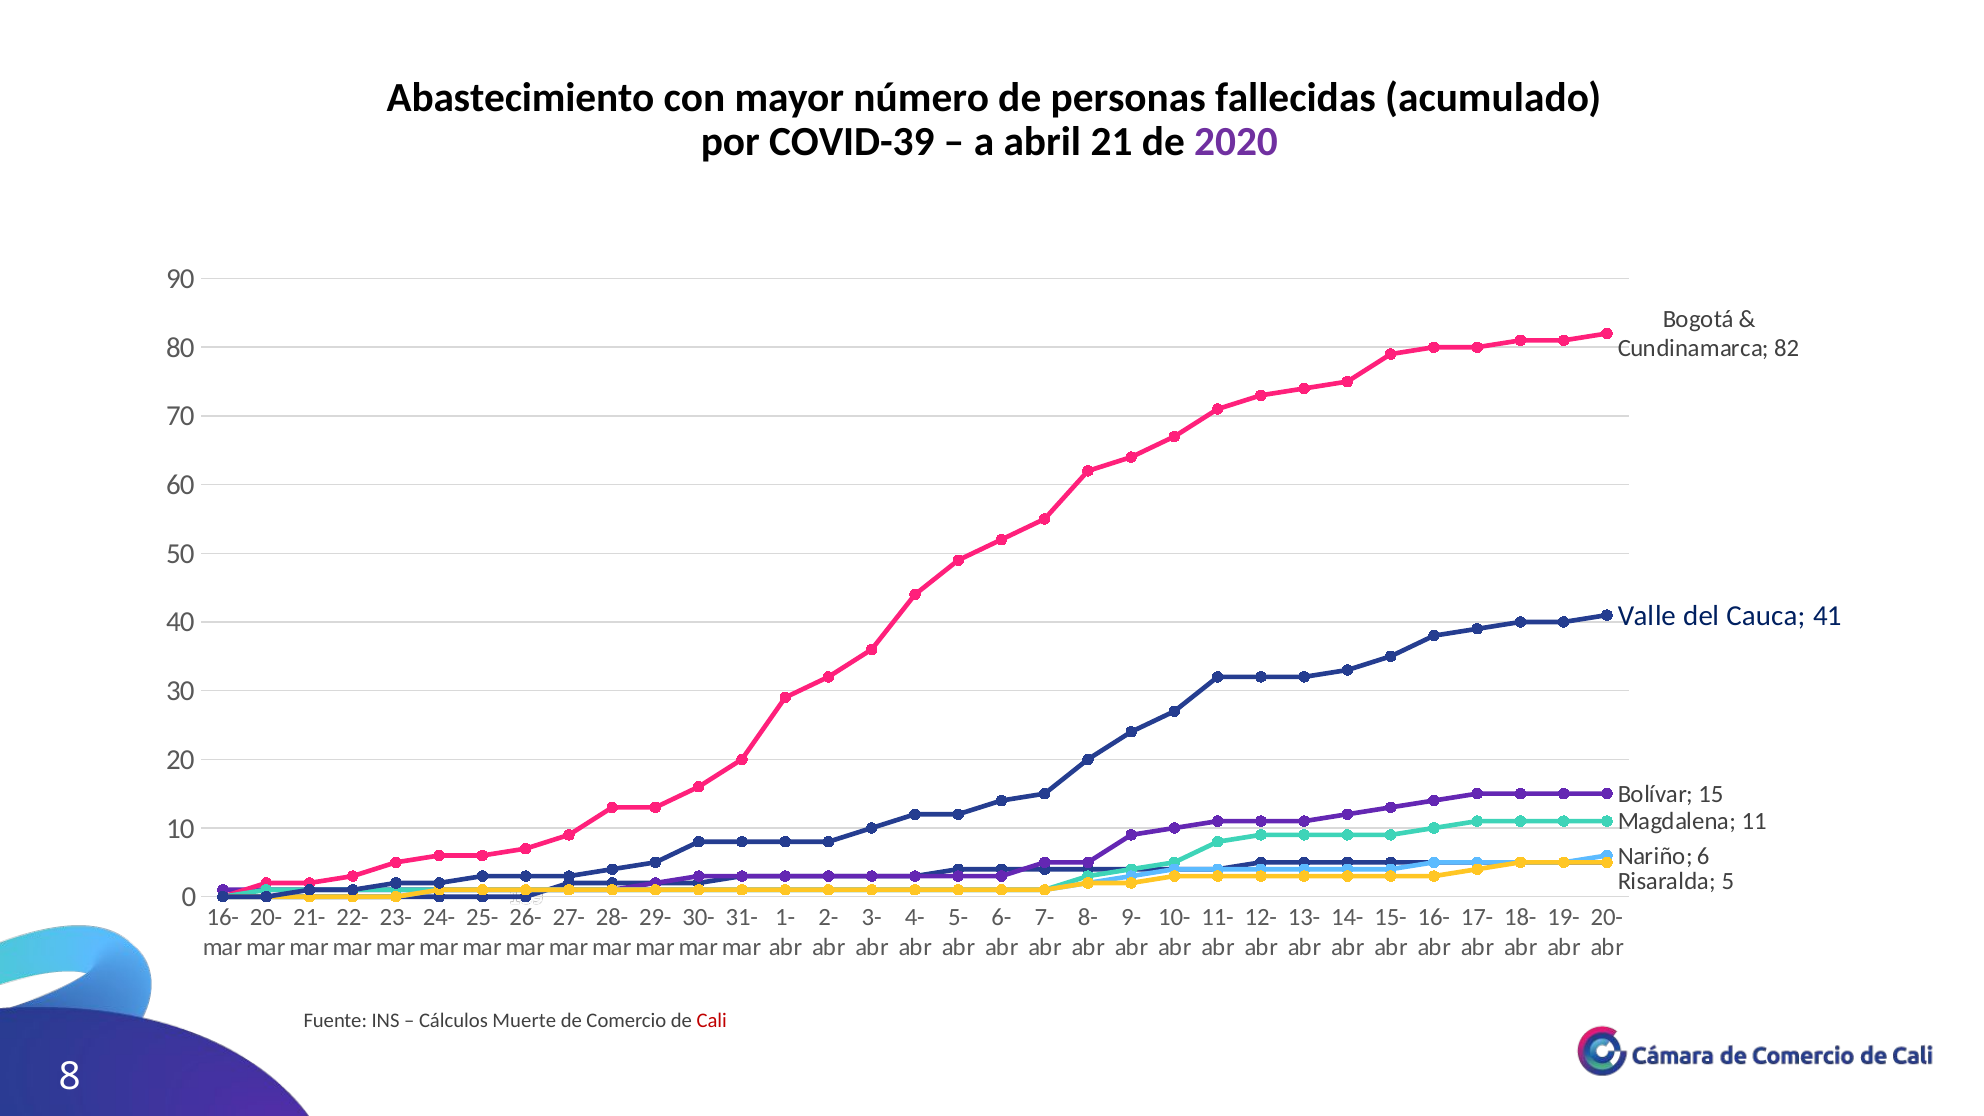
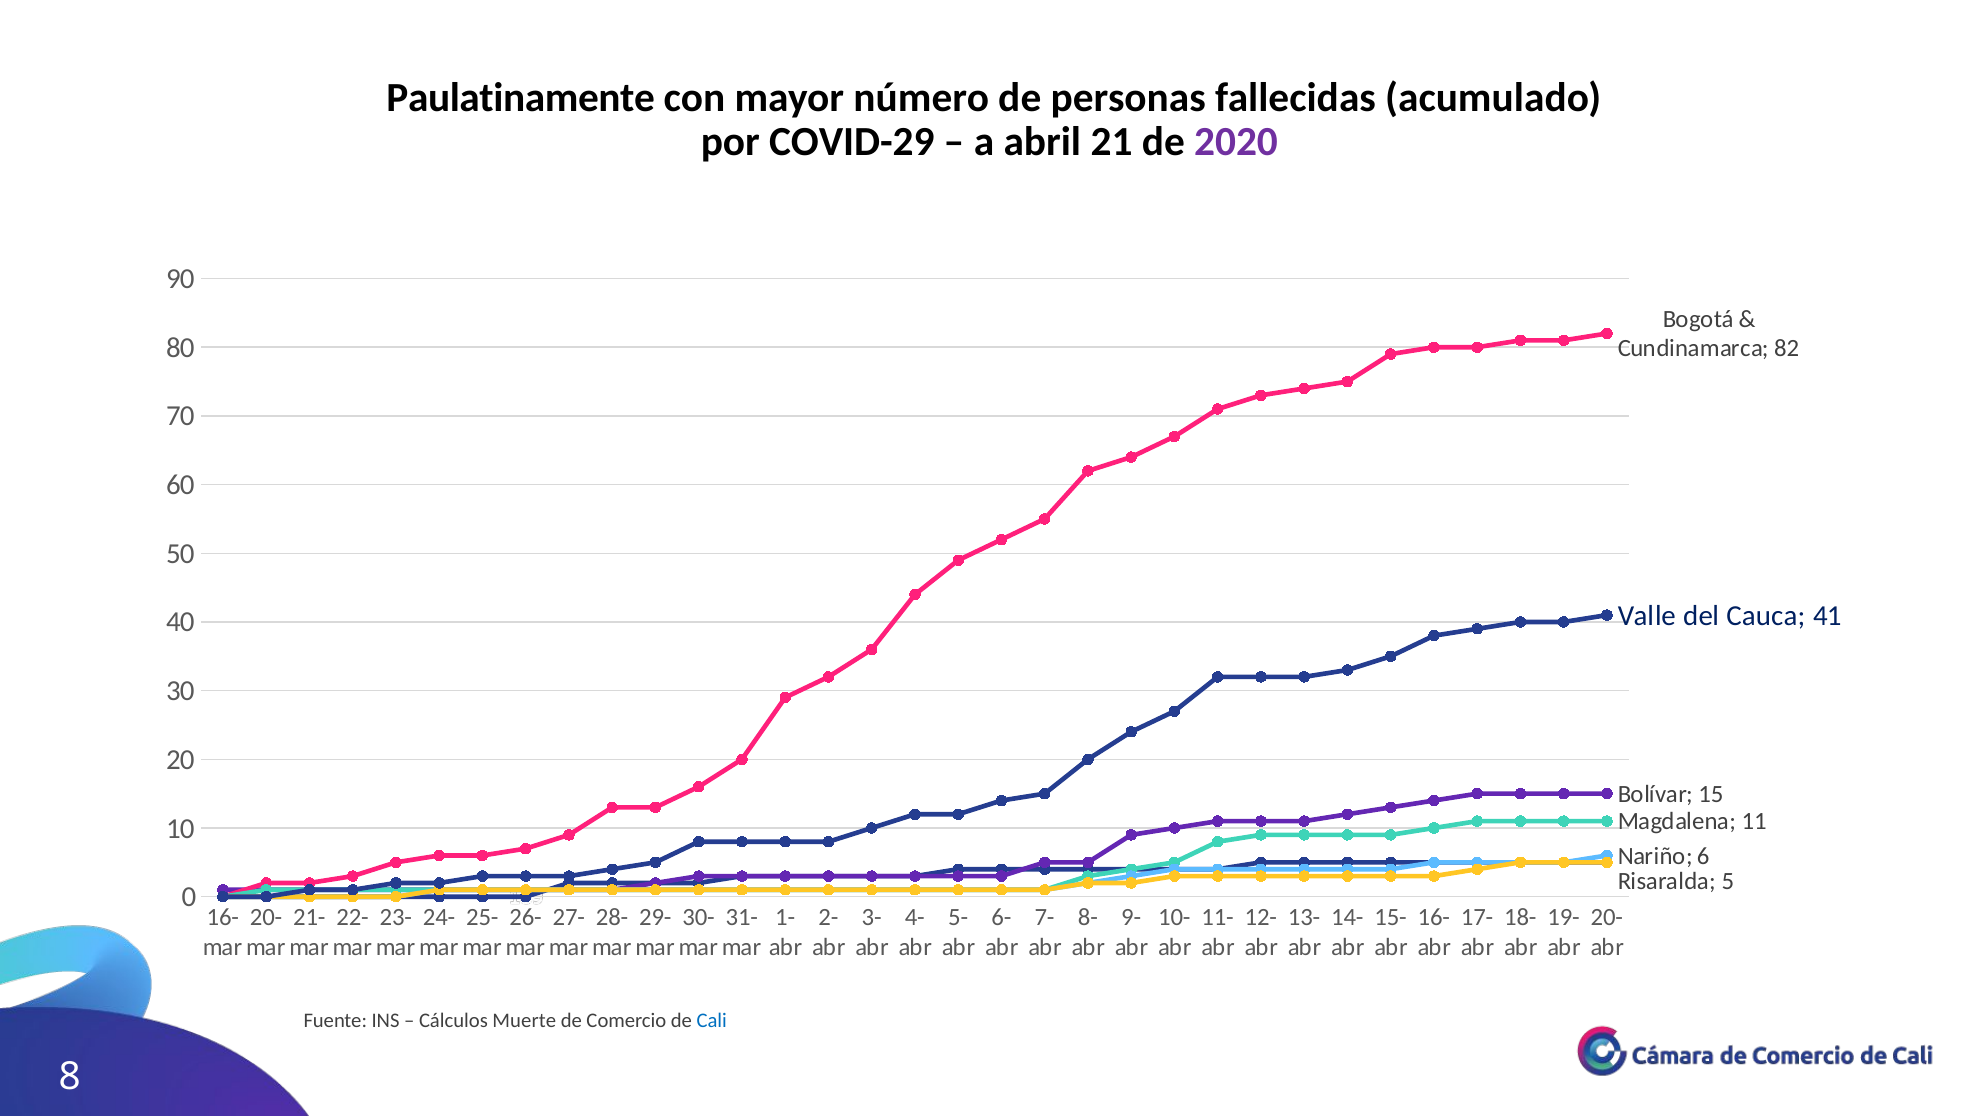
Abastecimiento: Abastecimiento -> Paulatinamente (521, 97)
COVID-39: COVID-39 -> COVID-29 (852, 142)
Cali colour: red -> blue (712, 1021)
